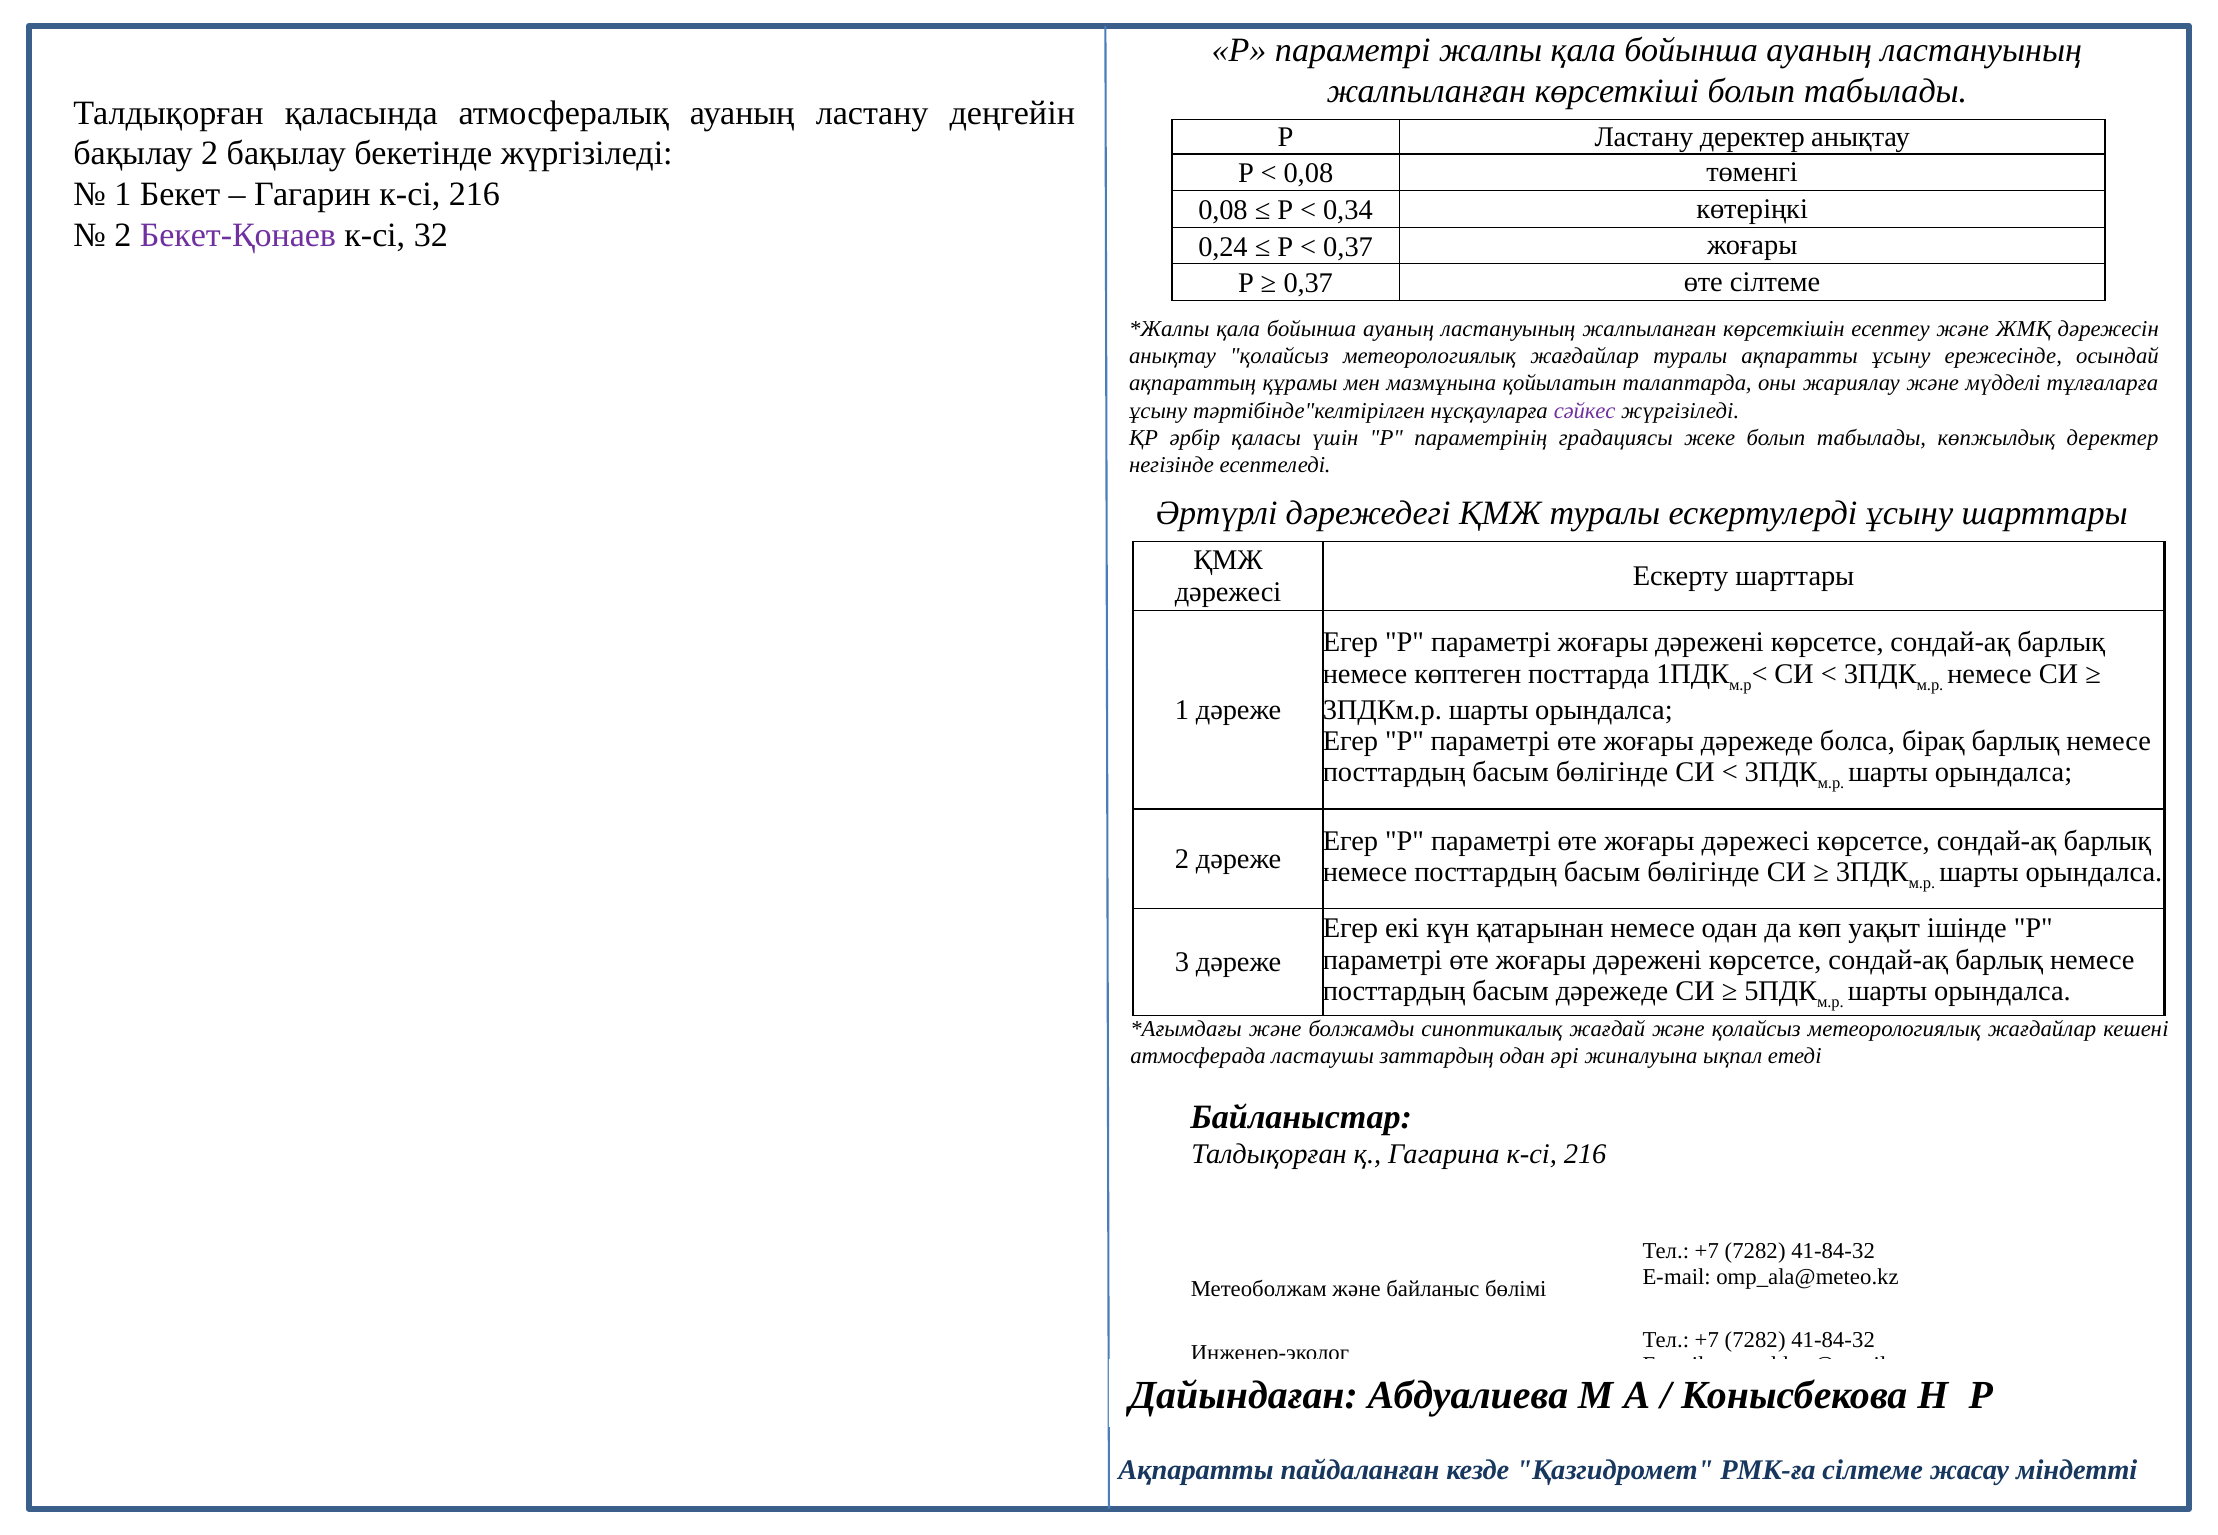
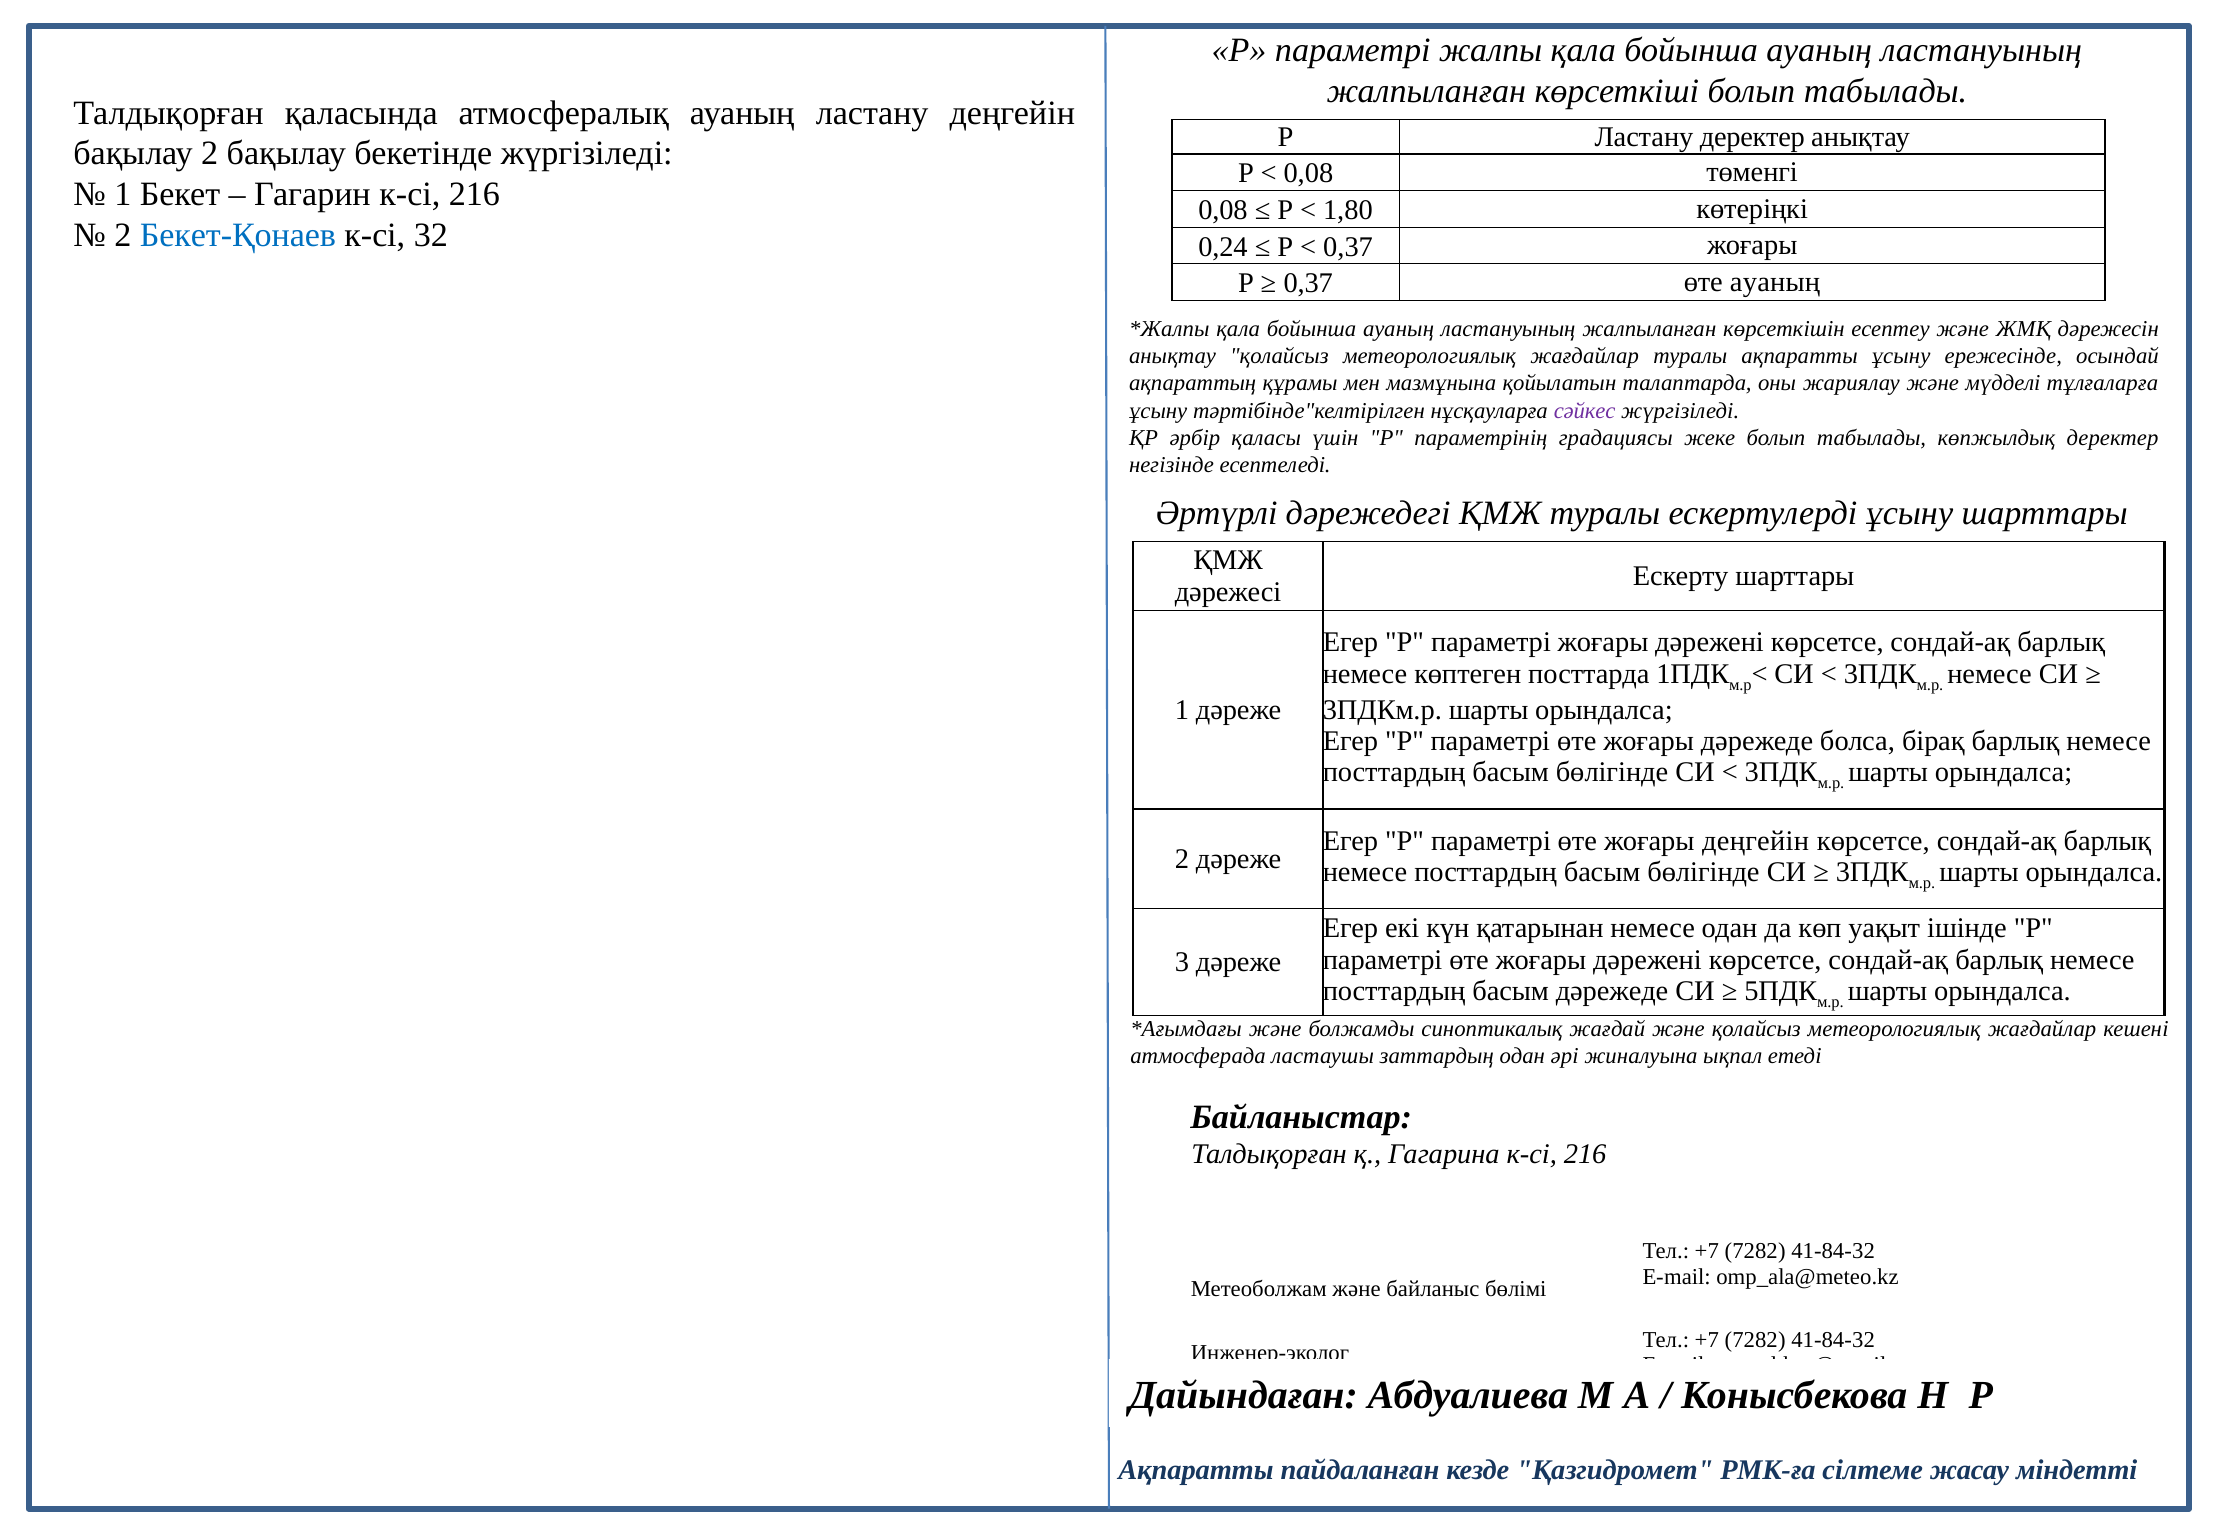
0,34: 0,34 -> 1,80 (1348, 210)
Бекет-Қонаев colour: purple -> blue (238, 236)
өте сілтеме: сілтеме -> ауаның (1775, 282)
жоғары дәрежесі: дәрежесі -> деңгейін (1756, 841)
